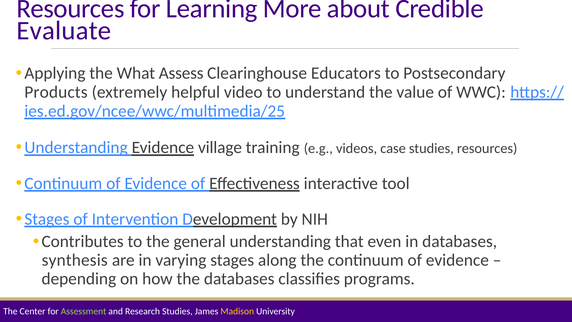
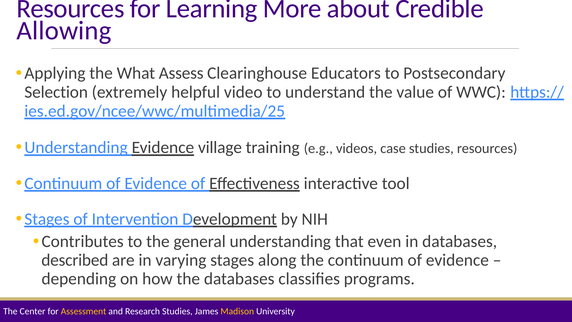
Evaluate: Evaluate -> Allowing (64, 31)
Products: Products -> Selection (56, 92)
synthesis: synthesis -> described (75, 260)
Assessment colour: light green -> yellow (84, 311)
